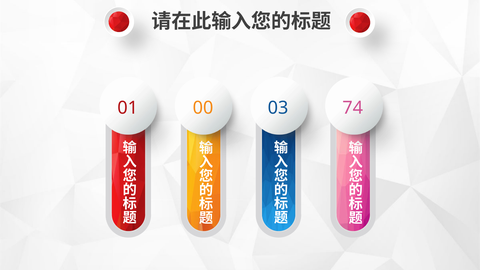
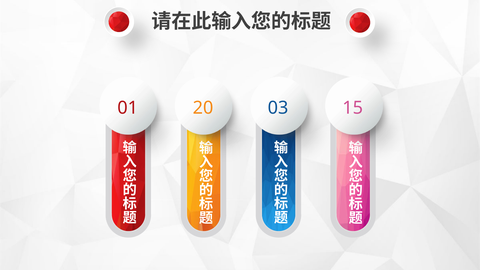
00: 00 -> 20 (203, 108)
74: 74 -> 15 (353, 108)
